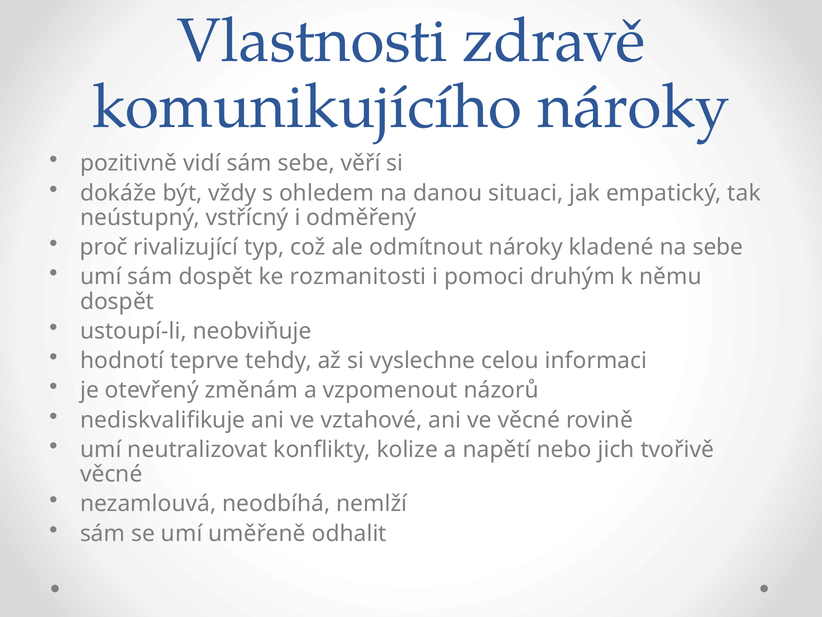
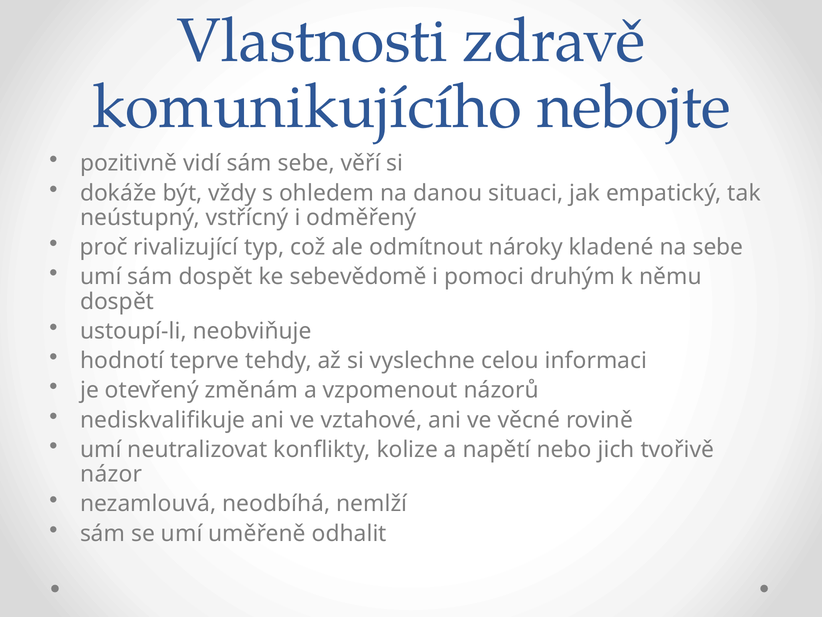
komunikujícího nároky: nároky -> nebojte (634, 107)
rozmanitosti: rozmanitosti -> sebevědomě (358, 277)
věcné: věcné -> názor (111, 474)
